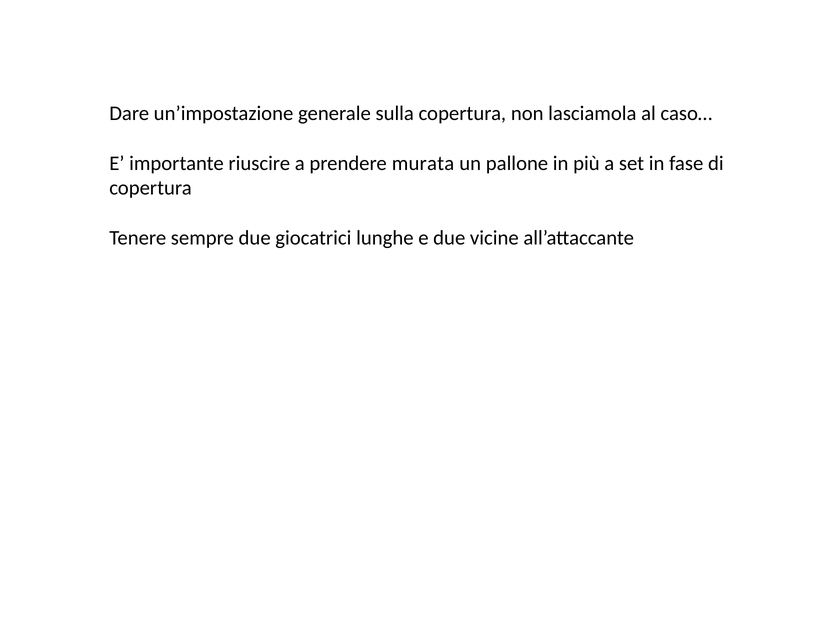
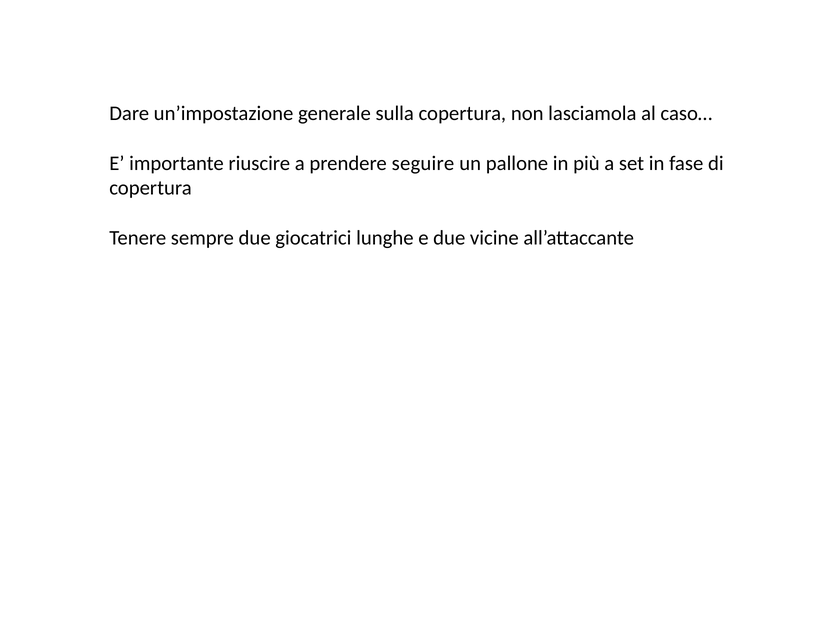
murata: murata -> seguire (423, 163)
